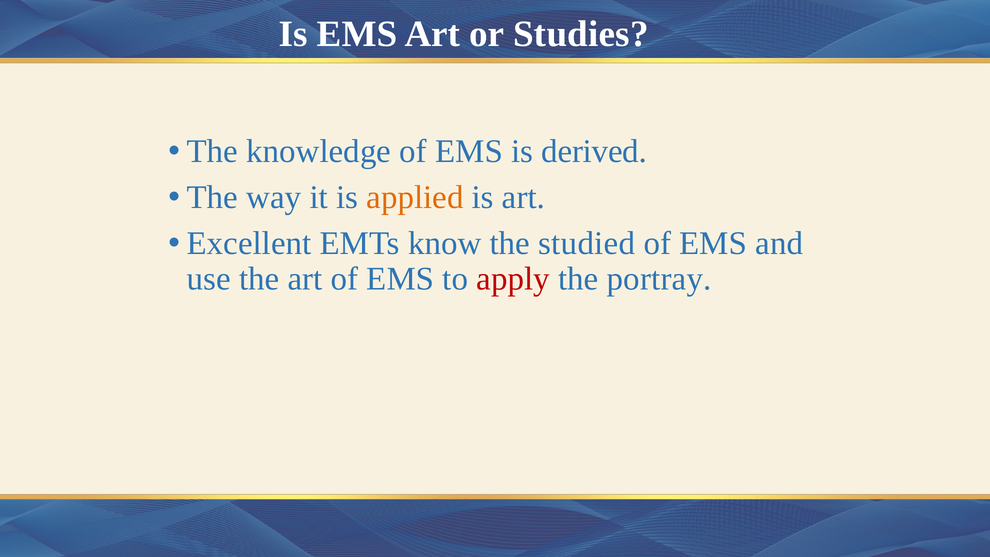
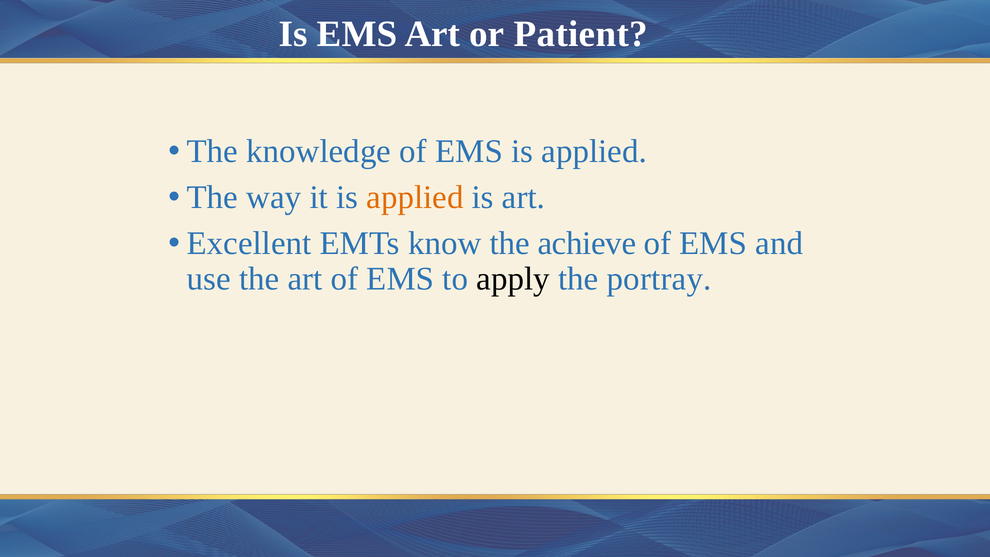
Studies: Studies -> Patient (581, 34)
EMS is derived: derived -> applied (594, 151)
studied: studied -> achieve (587, 243)
apply colour: red -> black (513, 279)
